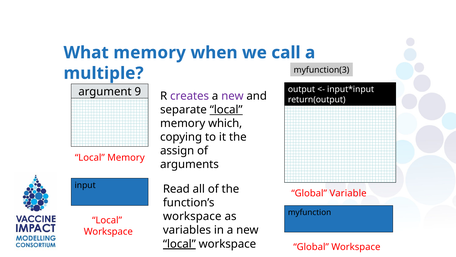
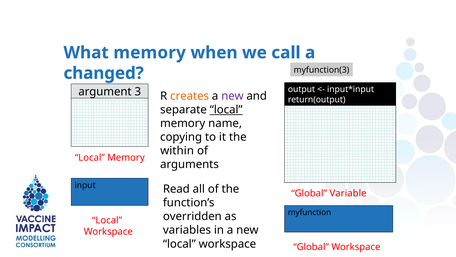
multiple: multiple -> changed (104, 73)
9: 9 -> 3 (138, 92)
creates colour: purple -> orange (190, 96)
which: which -> name (225, 123)
assign: assign -> within (177, 151)
workspace: workspace -> overridden (192, 216)
local underline: present -> none (179, 243)
